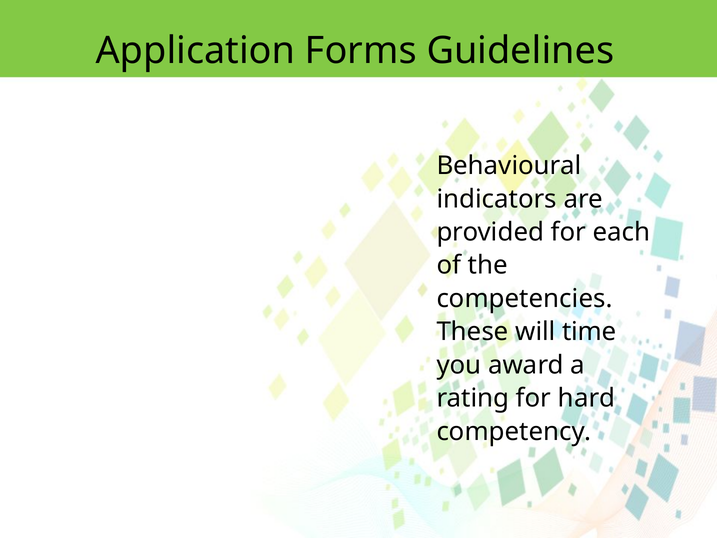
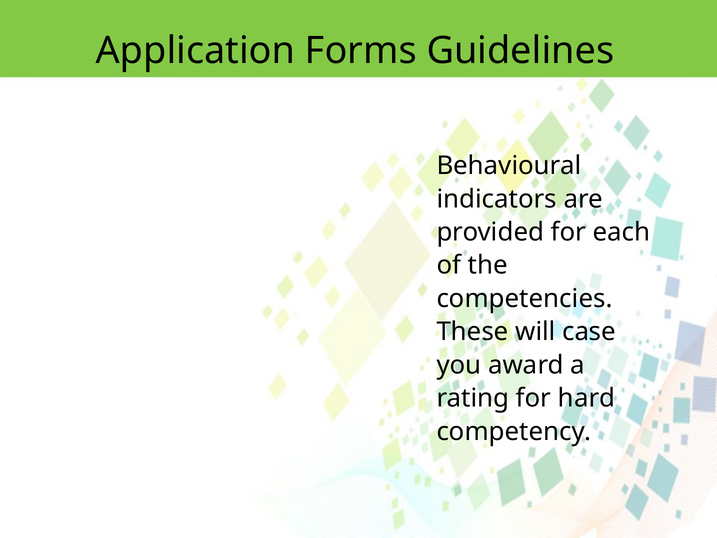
time: time -> case (589, 332)
